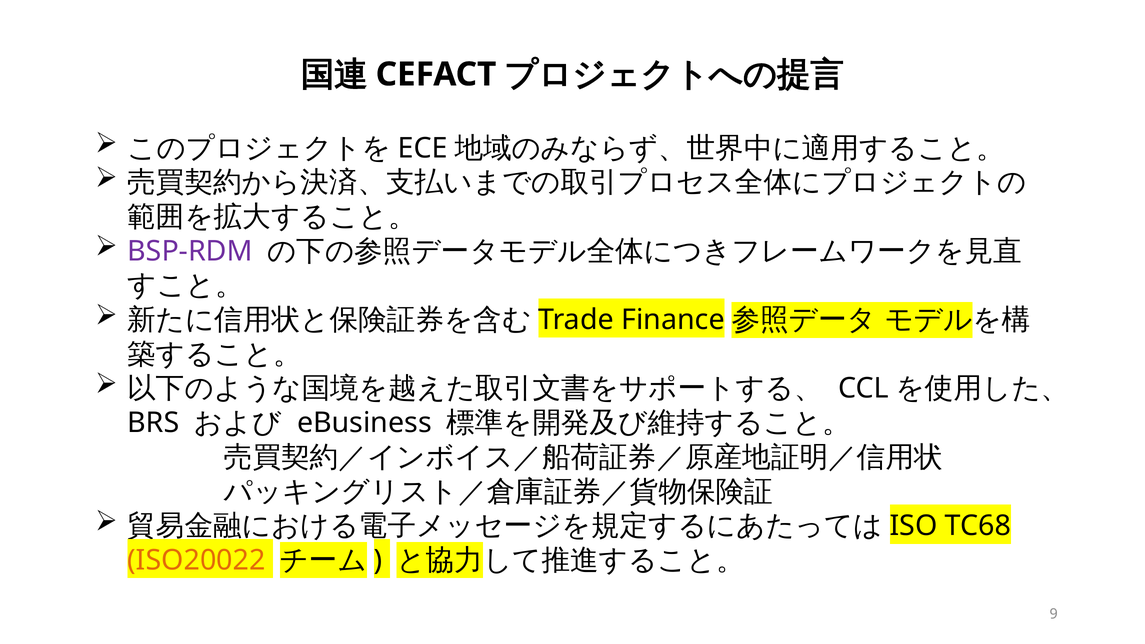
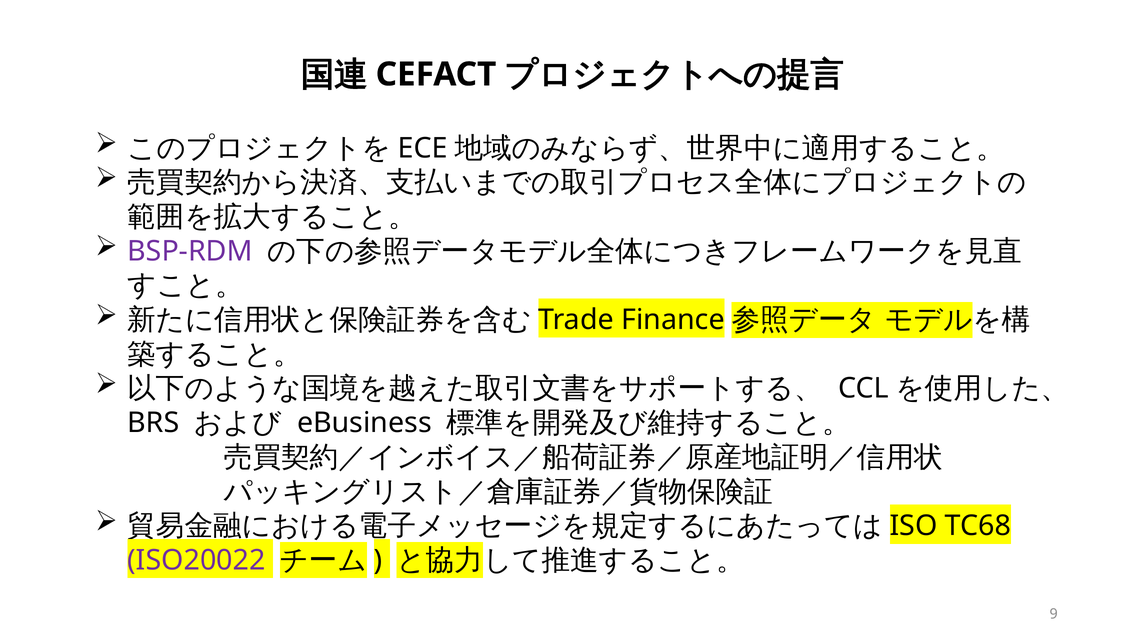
ISO20022 colour: orange -> purple (196, 560)
